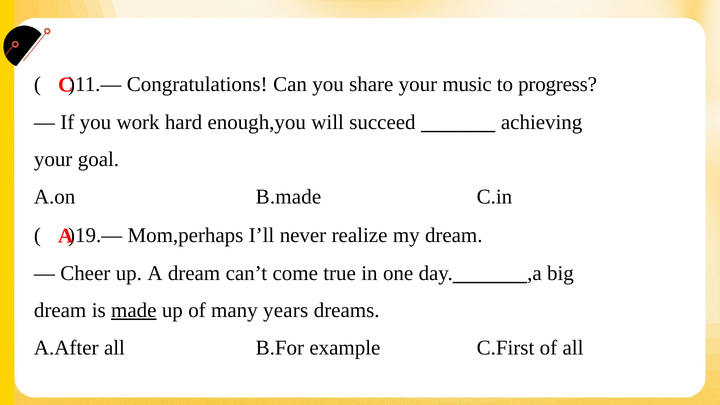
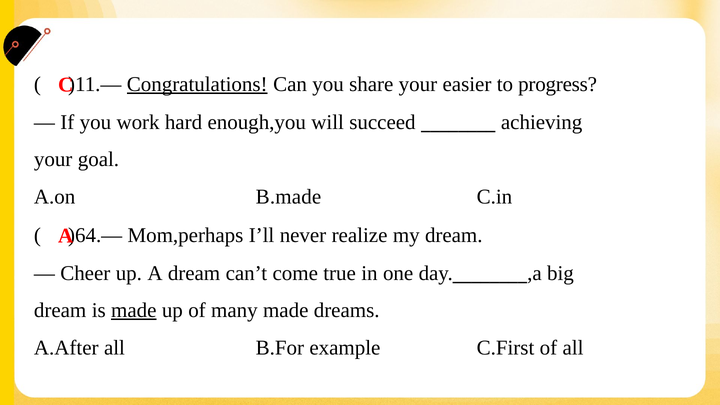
Congratulations underline: none -> present (197, 84)
music: music -> easier (467, 84)
)19.—: )19.— -> )64.— (95, 235)
many years: years -> made (286, 310)
